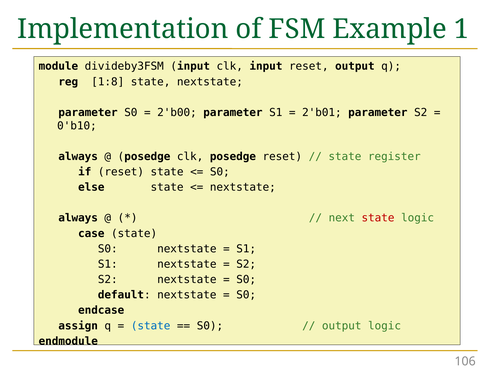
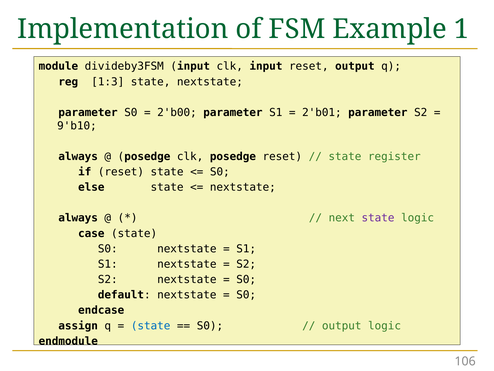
1:8: 1:8 -> 1:3 (108, 82)
0'b10: 0'b10 -> 9'b10 (77, 126)
state colour: red -> purple (378, 218)
